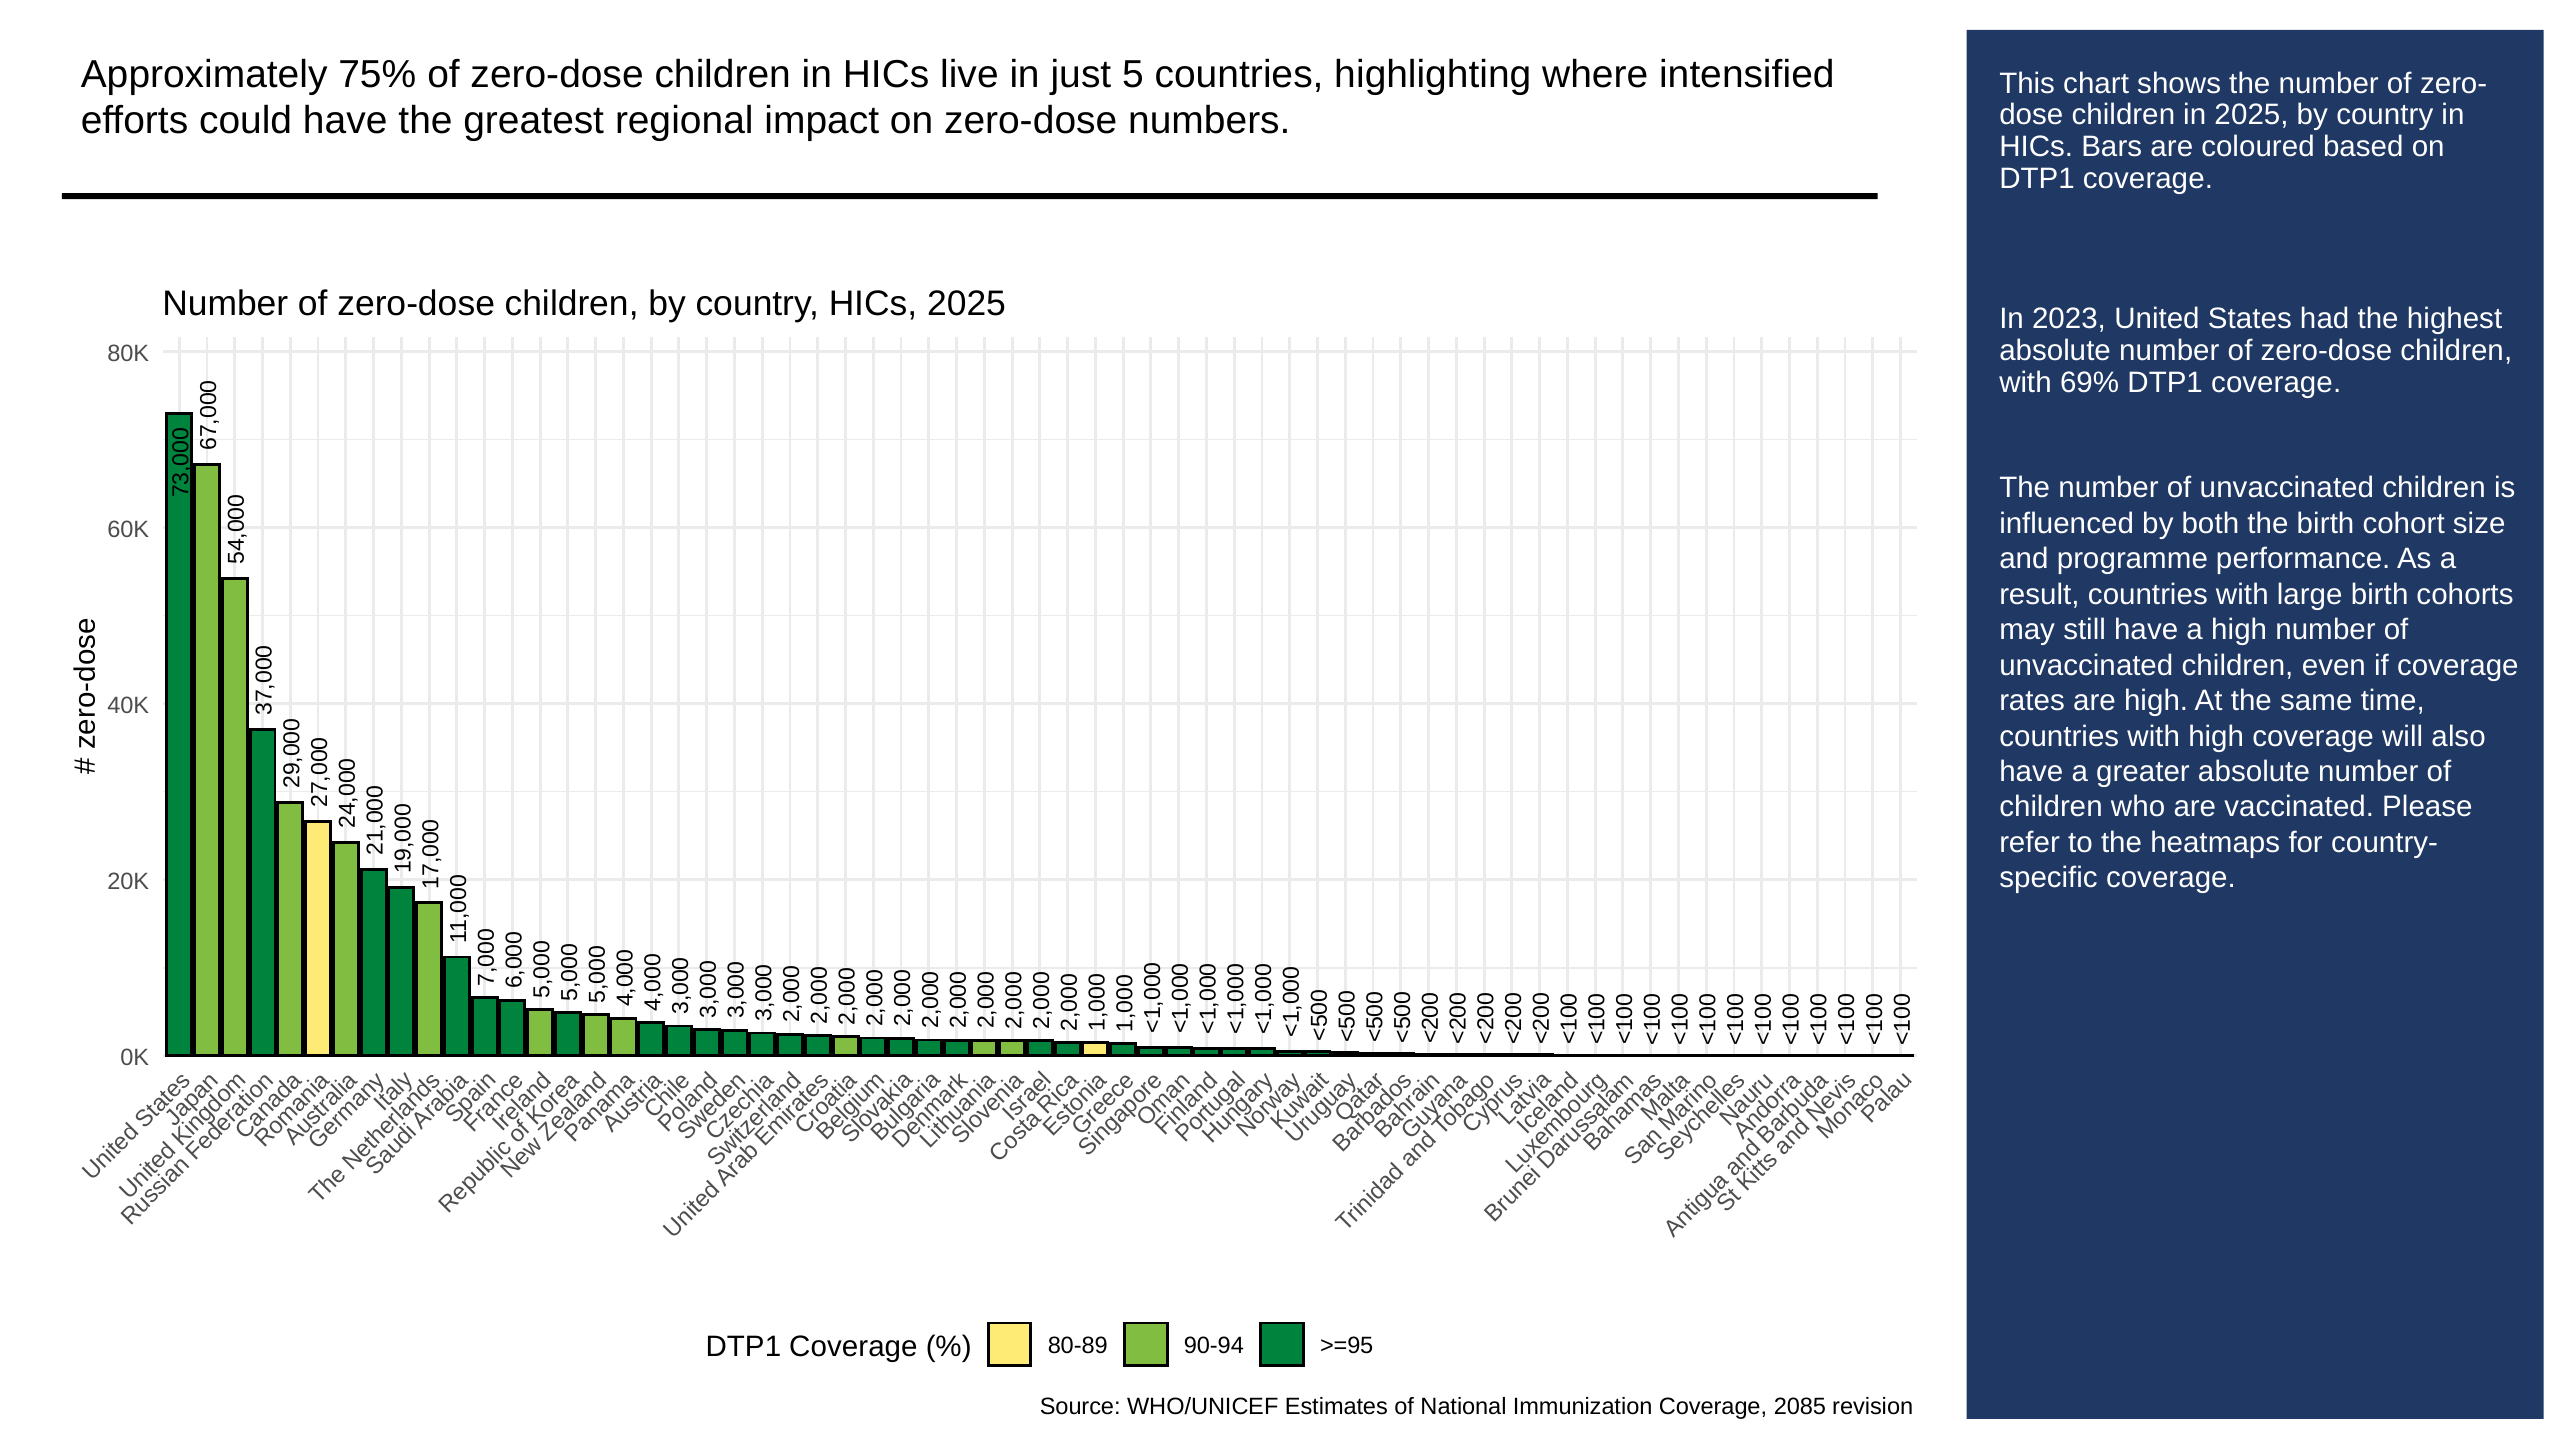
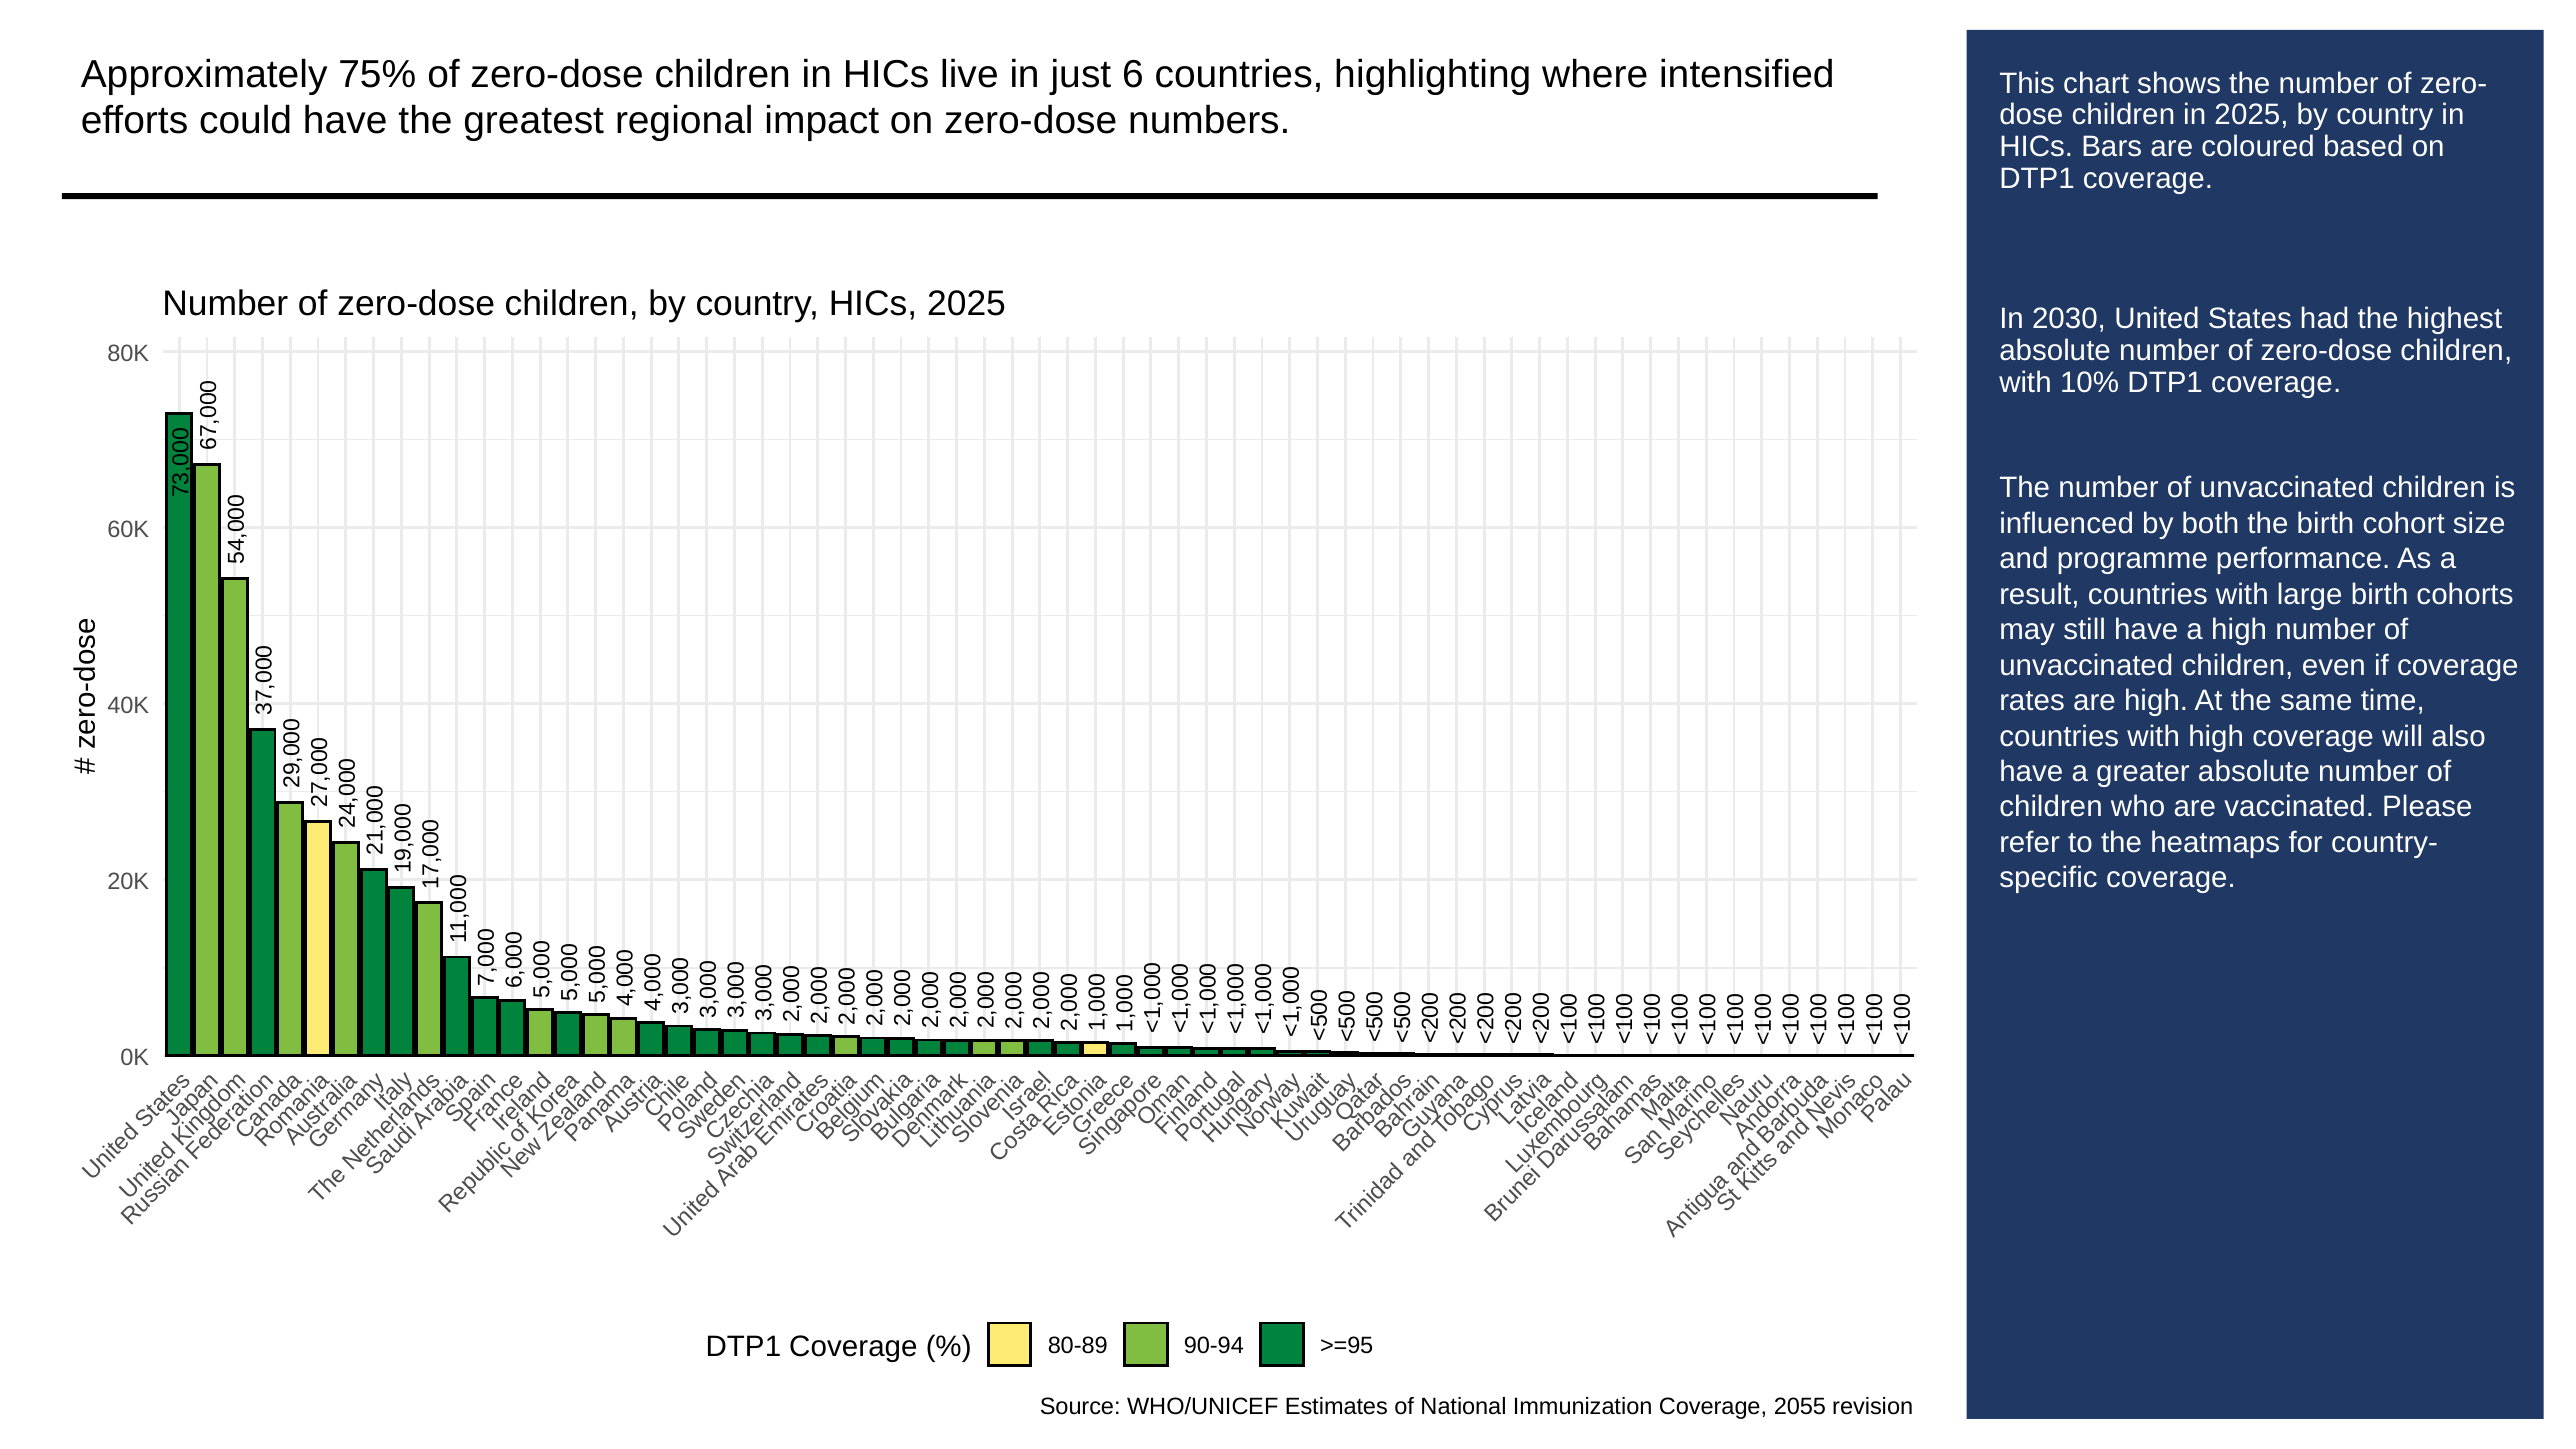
just 5: 5 -> 6 (1133, 74)
2023: 2023 -> 2030 (2069, 319)
69%: 69% -> 10% (2090, 382)
2085: 2085 -> 2055 (1800, 1407)
